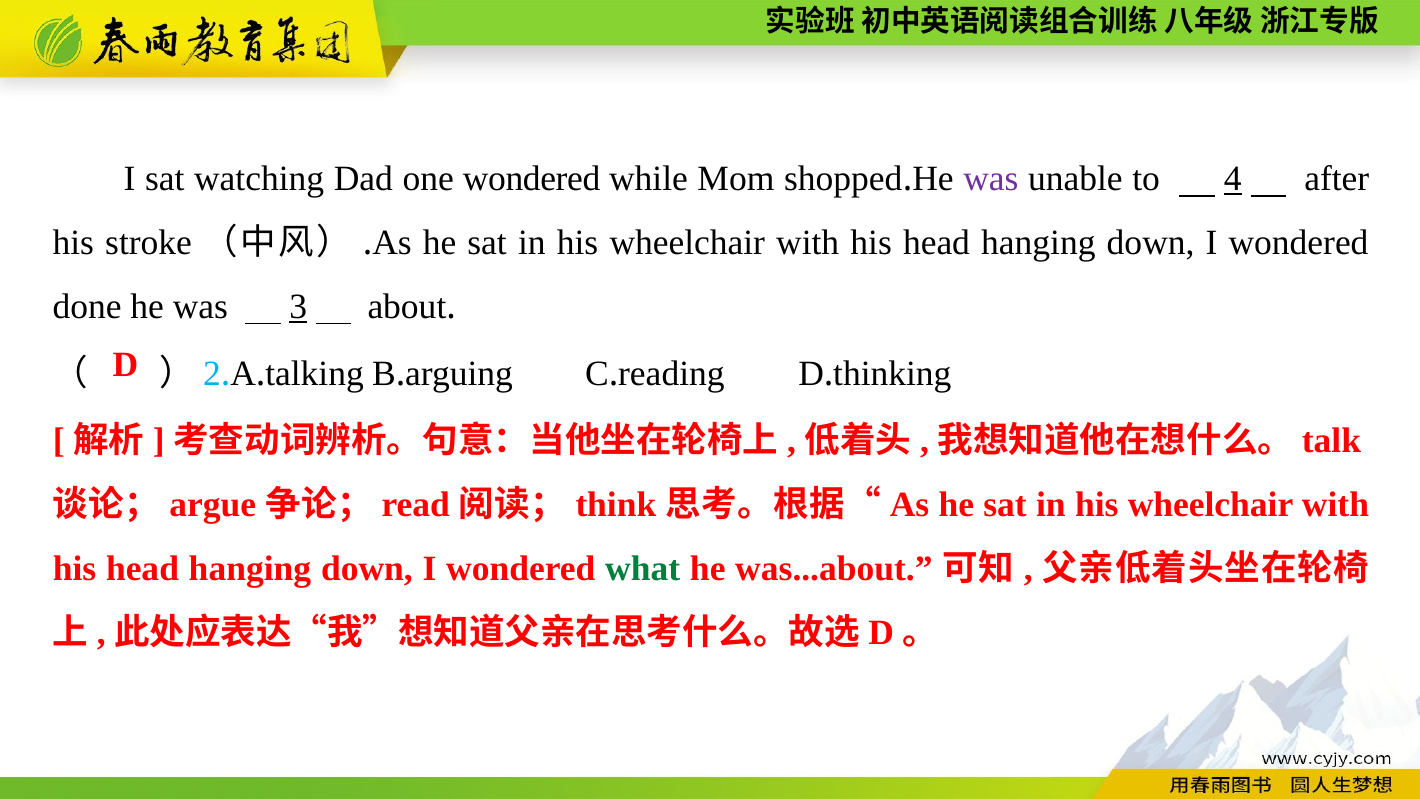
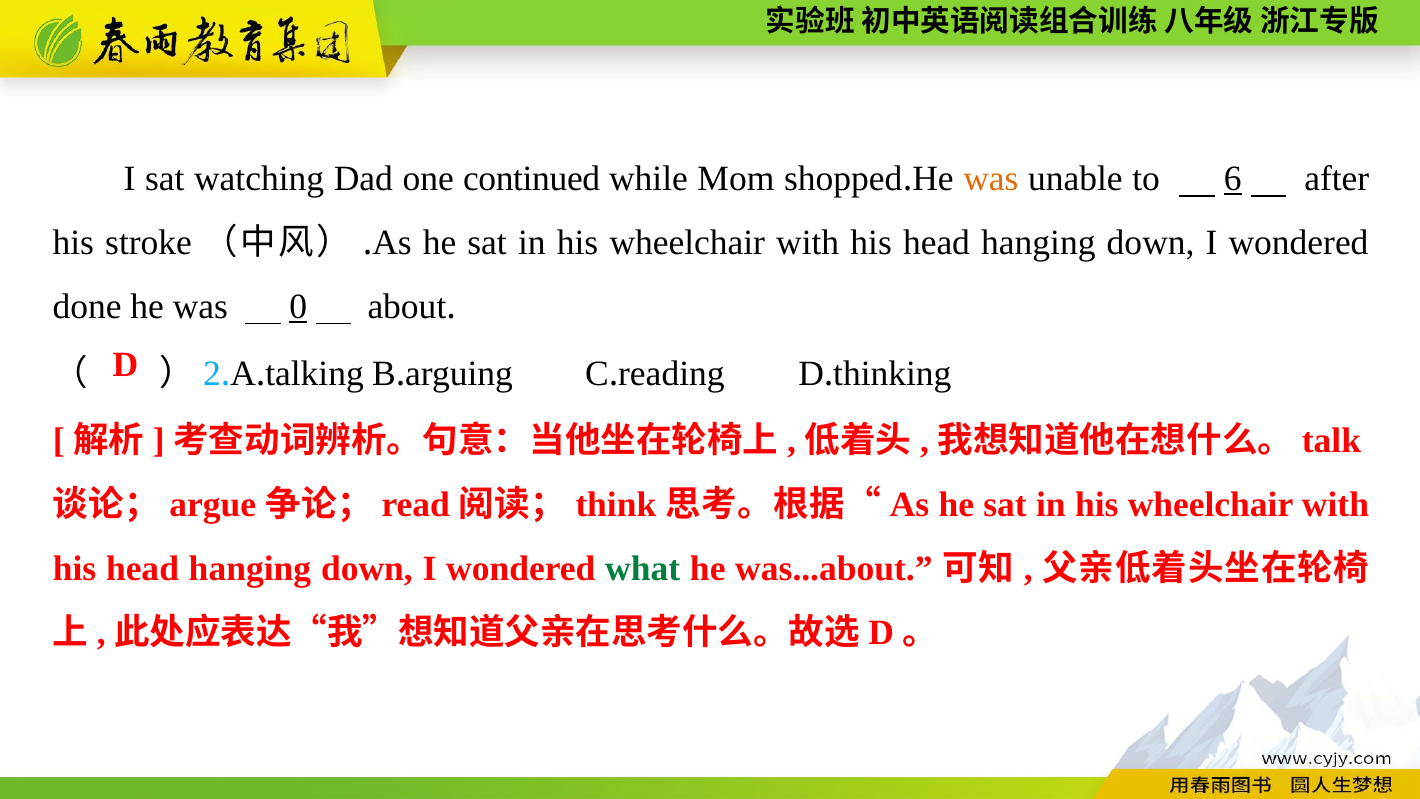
one wondered: wondered -> continued (532, 179)
was colour: purple -> orange (991, 179)
4: 4 -> 6 (1233, 179)
3: 3 -> 0 (298, 306)
